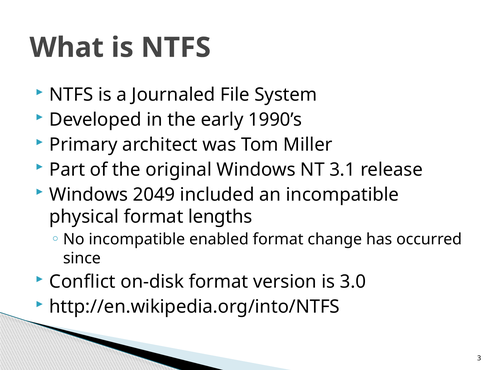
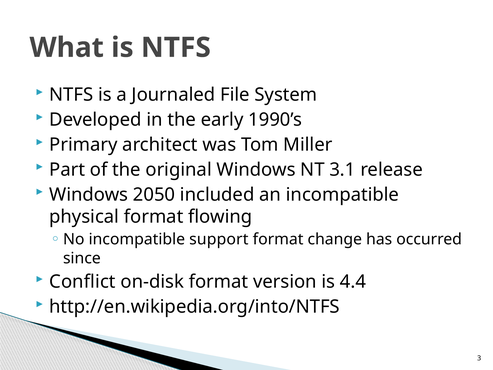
2049: 2049 -> 2050 (154, 194)
lengths: lengths -> flowing (220, 217)
enabled: enabled -> support (219, 239)
3.0: 3.0 -> 4.4 (353, 282)
